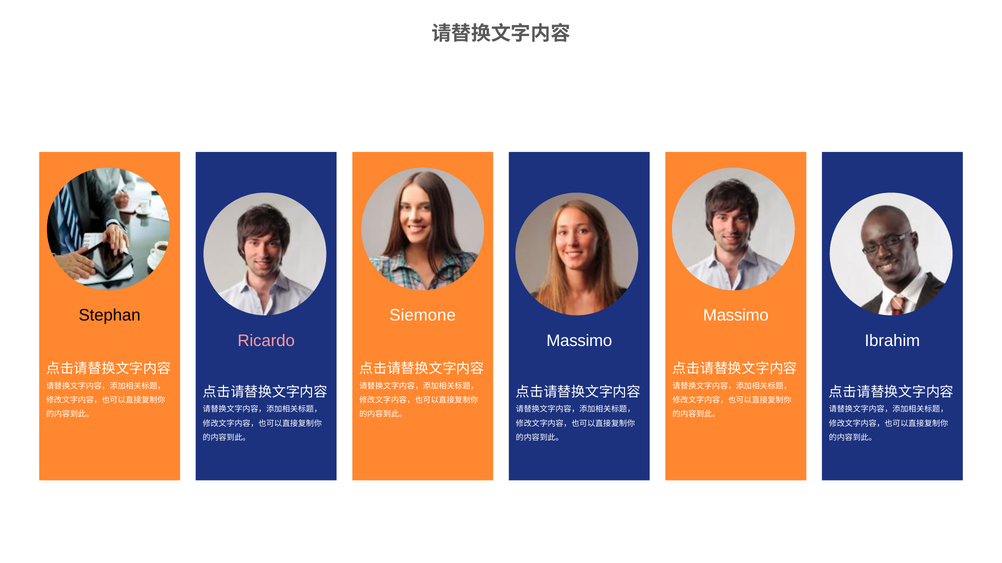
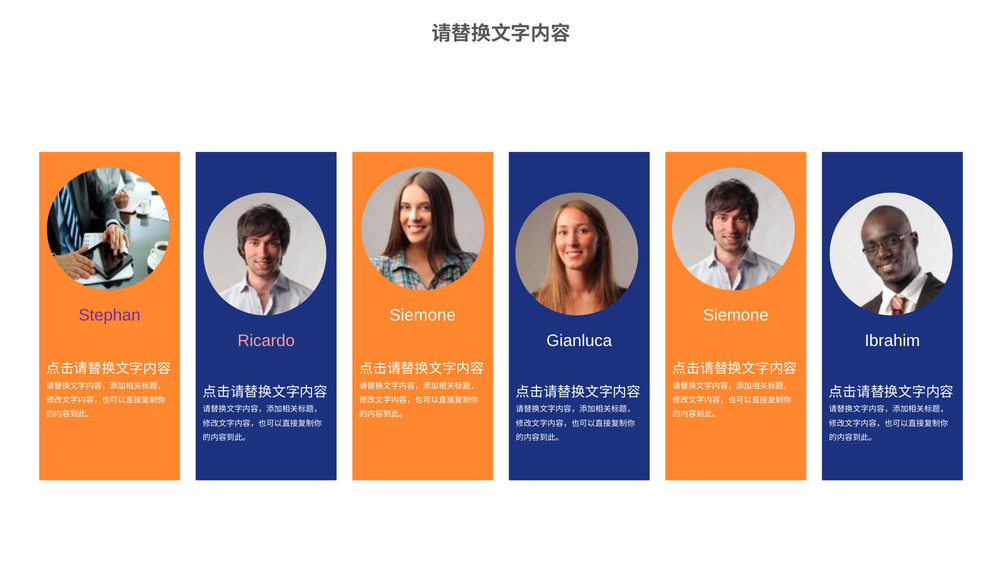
Stephan colour: black -> purple (110, 316)
Massimo: Massimo -> Siemone (736, 316)
Massimo: Massimo -> Gianluca (579, 341)
